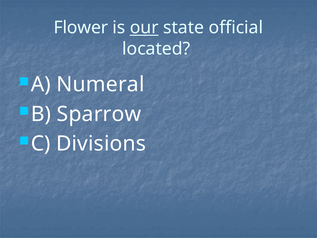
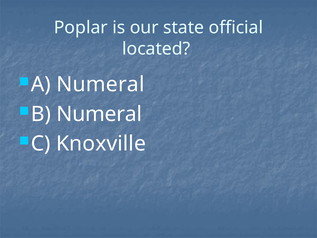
Flower: Flower -> Poplar (81, 28)
our underline: present -> none (144, 28)
B Sparrow: Sparrow -> Numeral (99, 114)
Divisions: Divisions -> Knoxville (101, 144)
